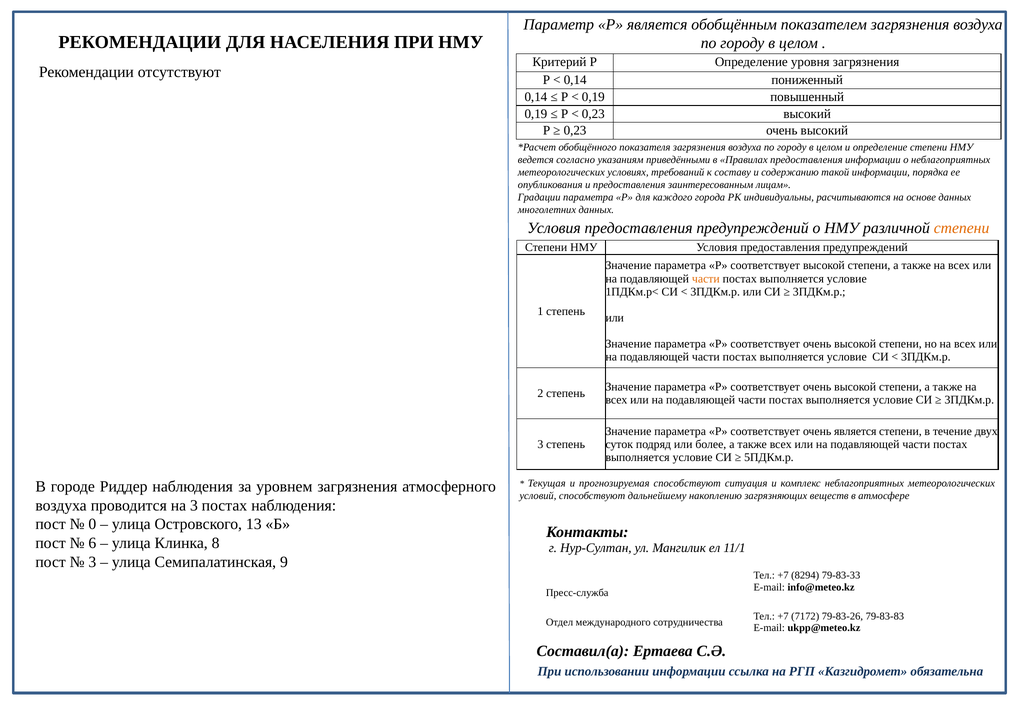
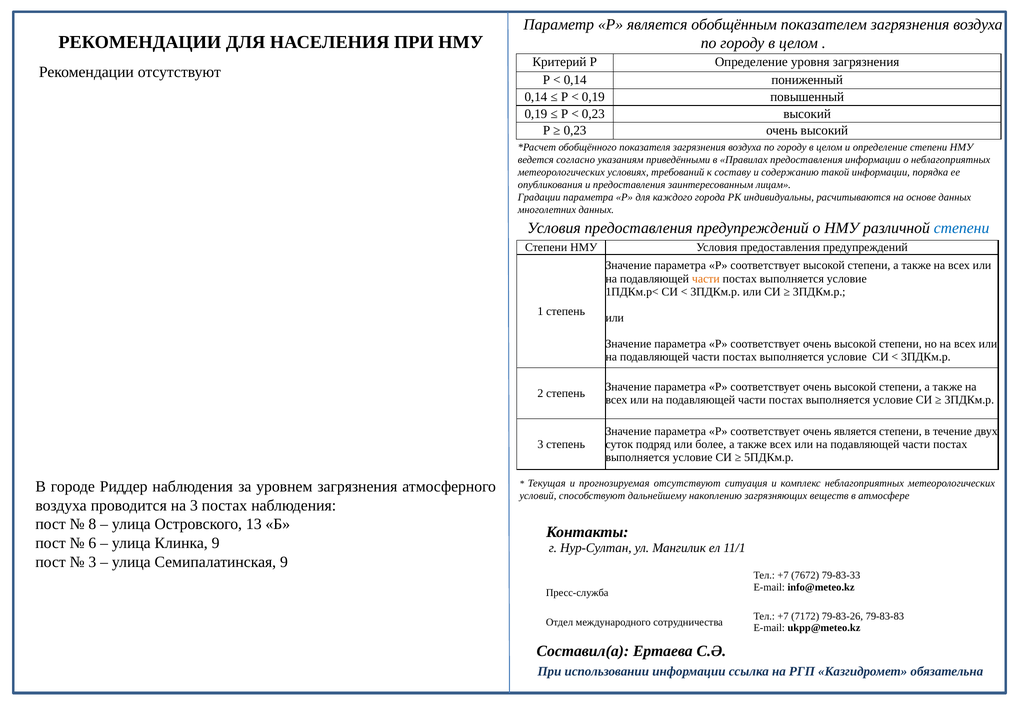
степени colour: orange -> blue (962, 228)
прогнозируемая способствуют: способствуют -> отсутствуют (687, 484)
0: 0 -> 8 (92, 525)
Клинка 8: 8 -> 9 (216, 543)
8294: 8294 -> 7672 (805, 576)
